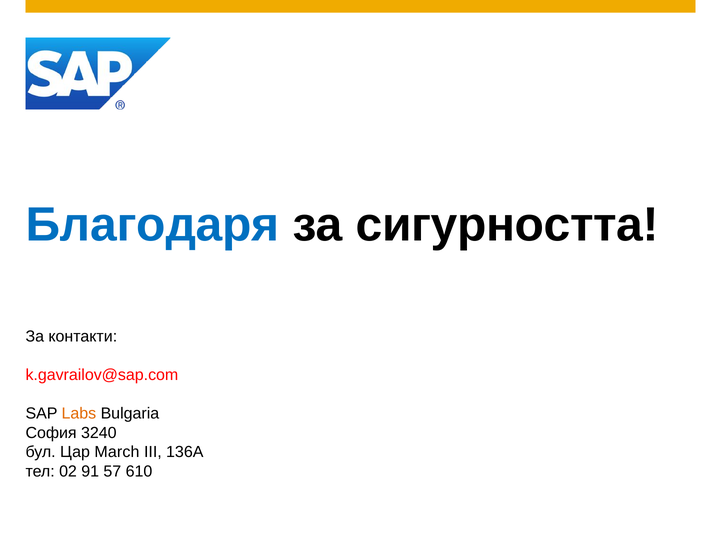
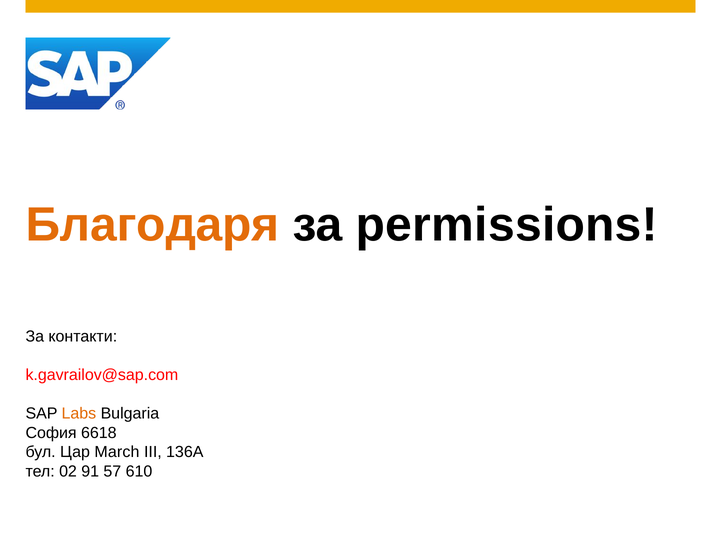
Благодаря colour: blue -> orange (152, 225)
сигурността: сигурността -> permissions (507, 225)
3240: 3240 -> 6618 (99, 433)
